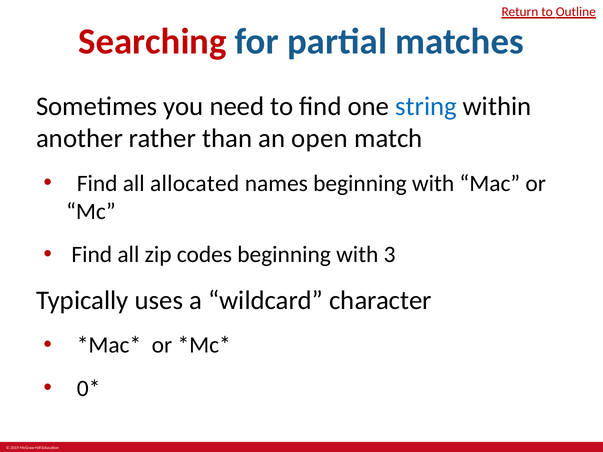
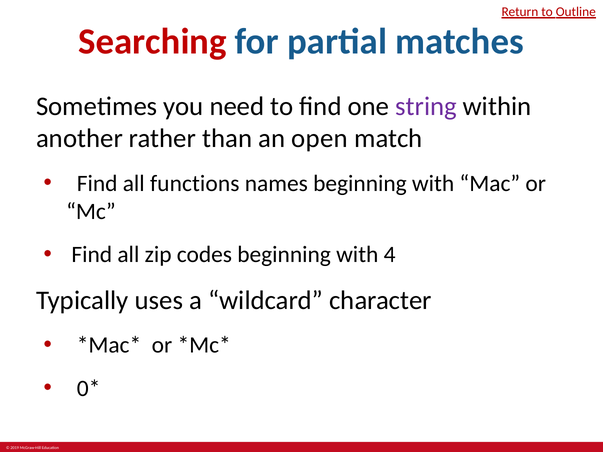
string colour: blue -> purple (426, 106)
allocated: allocated -> functions (195, 184)
3: 3 -> 4 (390, 255)
